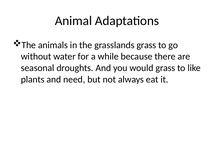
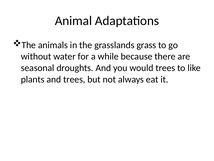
would grass: grass -> trees (165, 68)
and need: need -> trees (74, 79)
